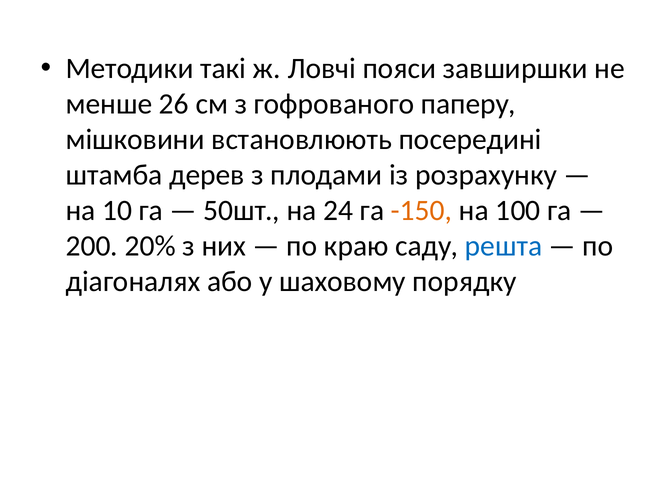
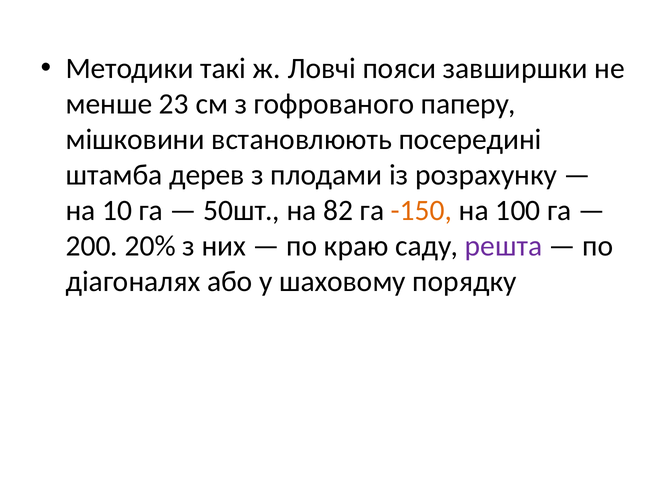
26: 26 -> 23 (174, 104)
24: 24 -> 82 (338, 210)
решта colour: blue -> purple (504, 246)
